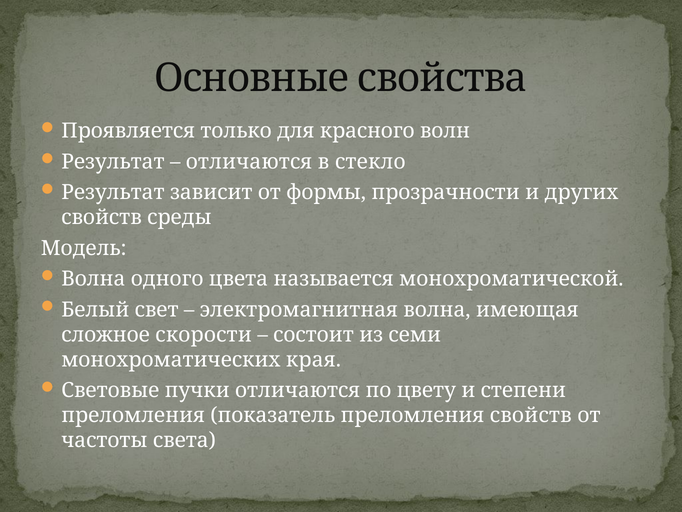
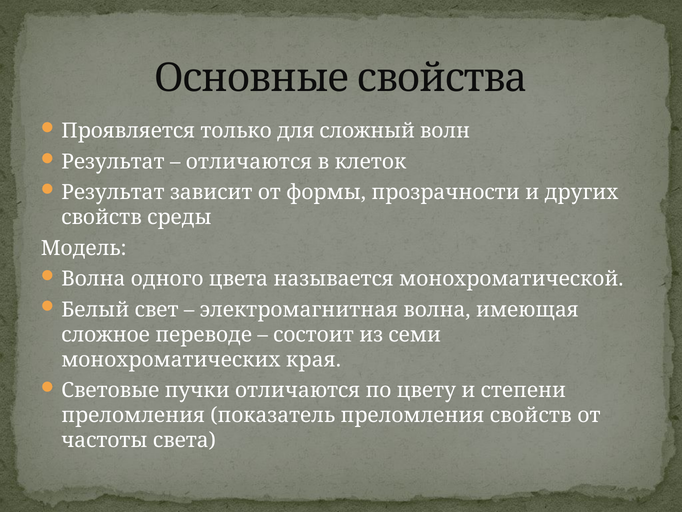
красного: красного -> сложный (367, 131)
стекло: стекло -> клеток (370, 162)
скорости: скорости -> переводе (204, 334)
